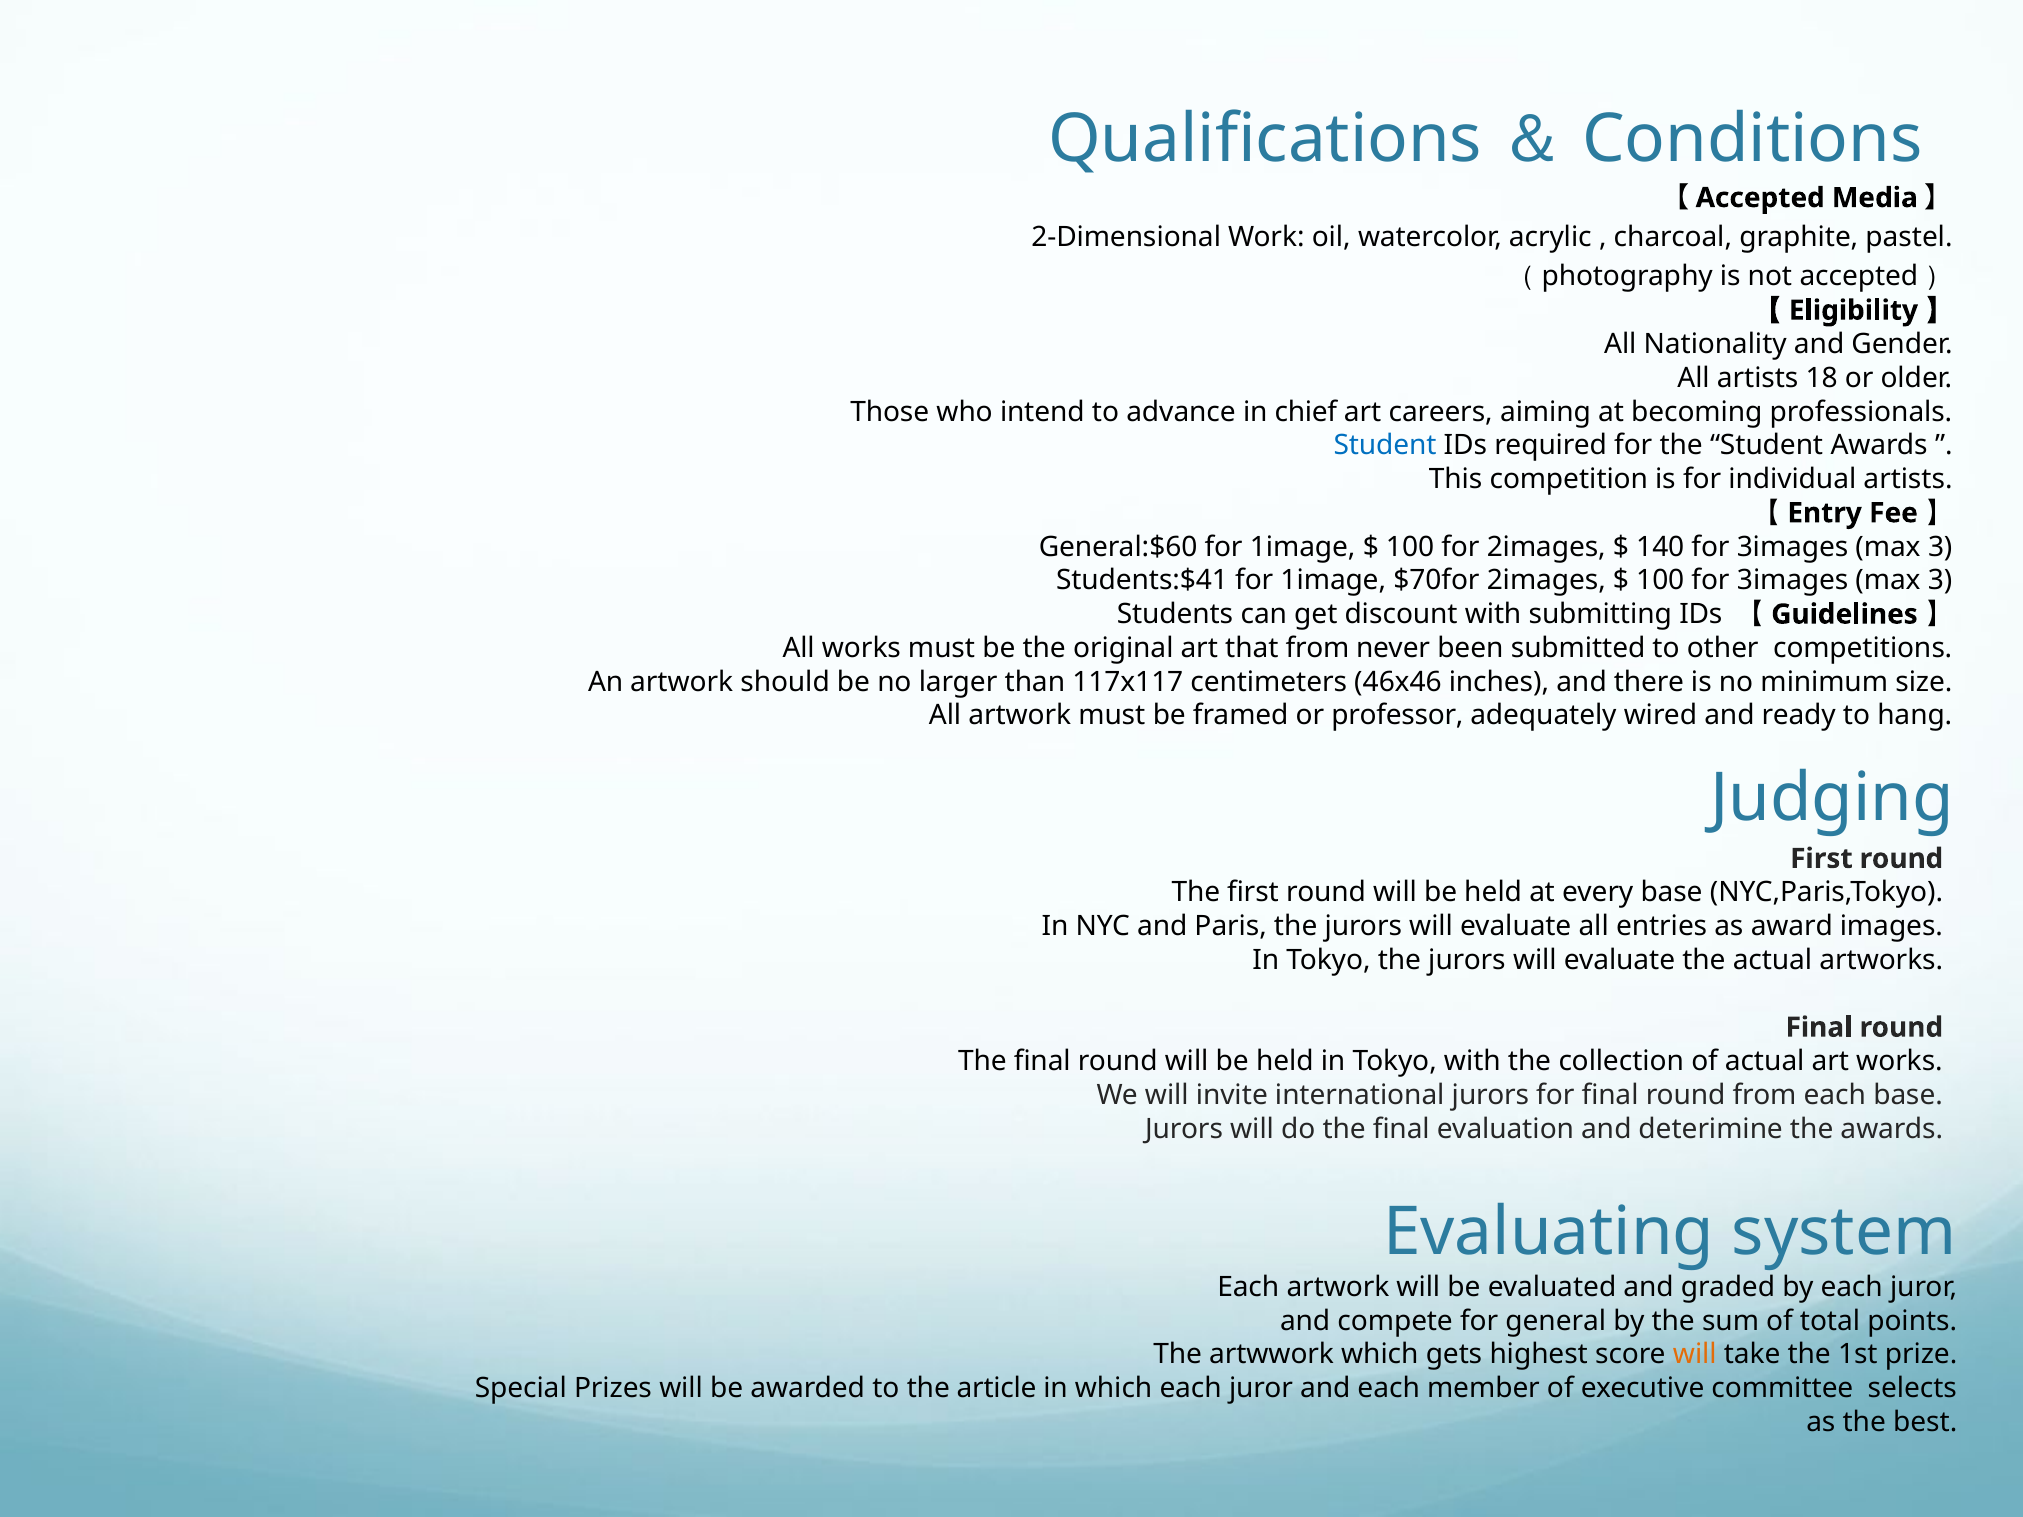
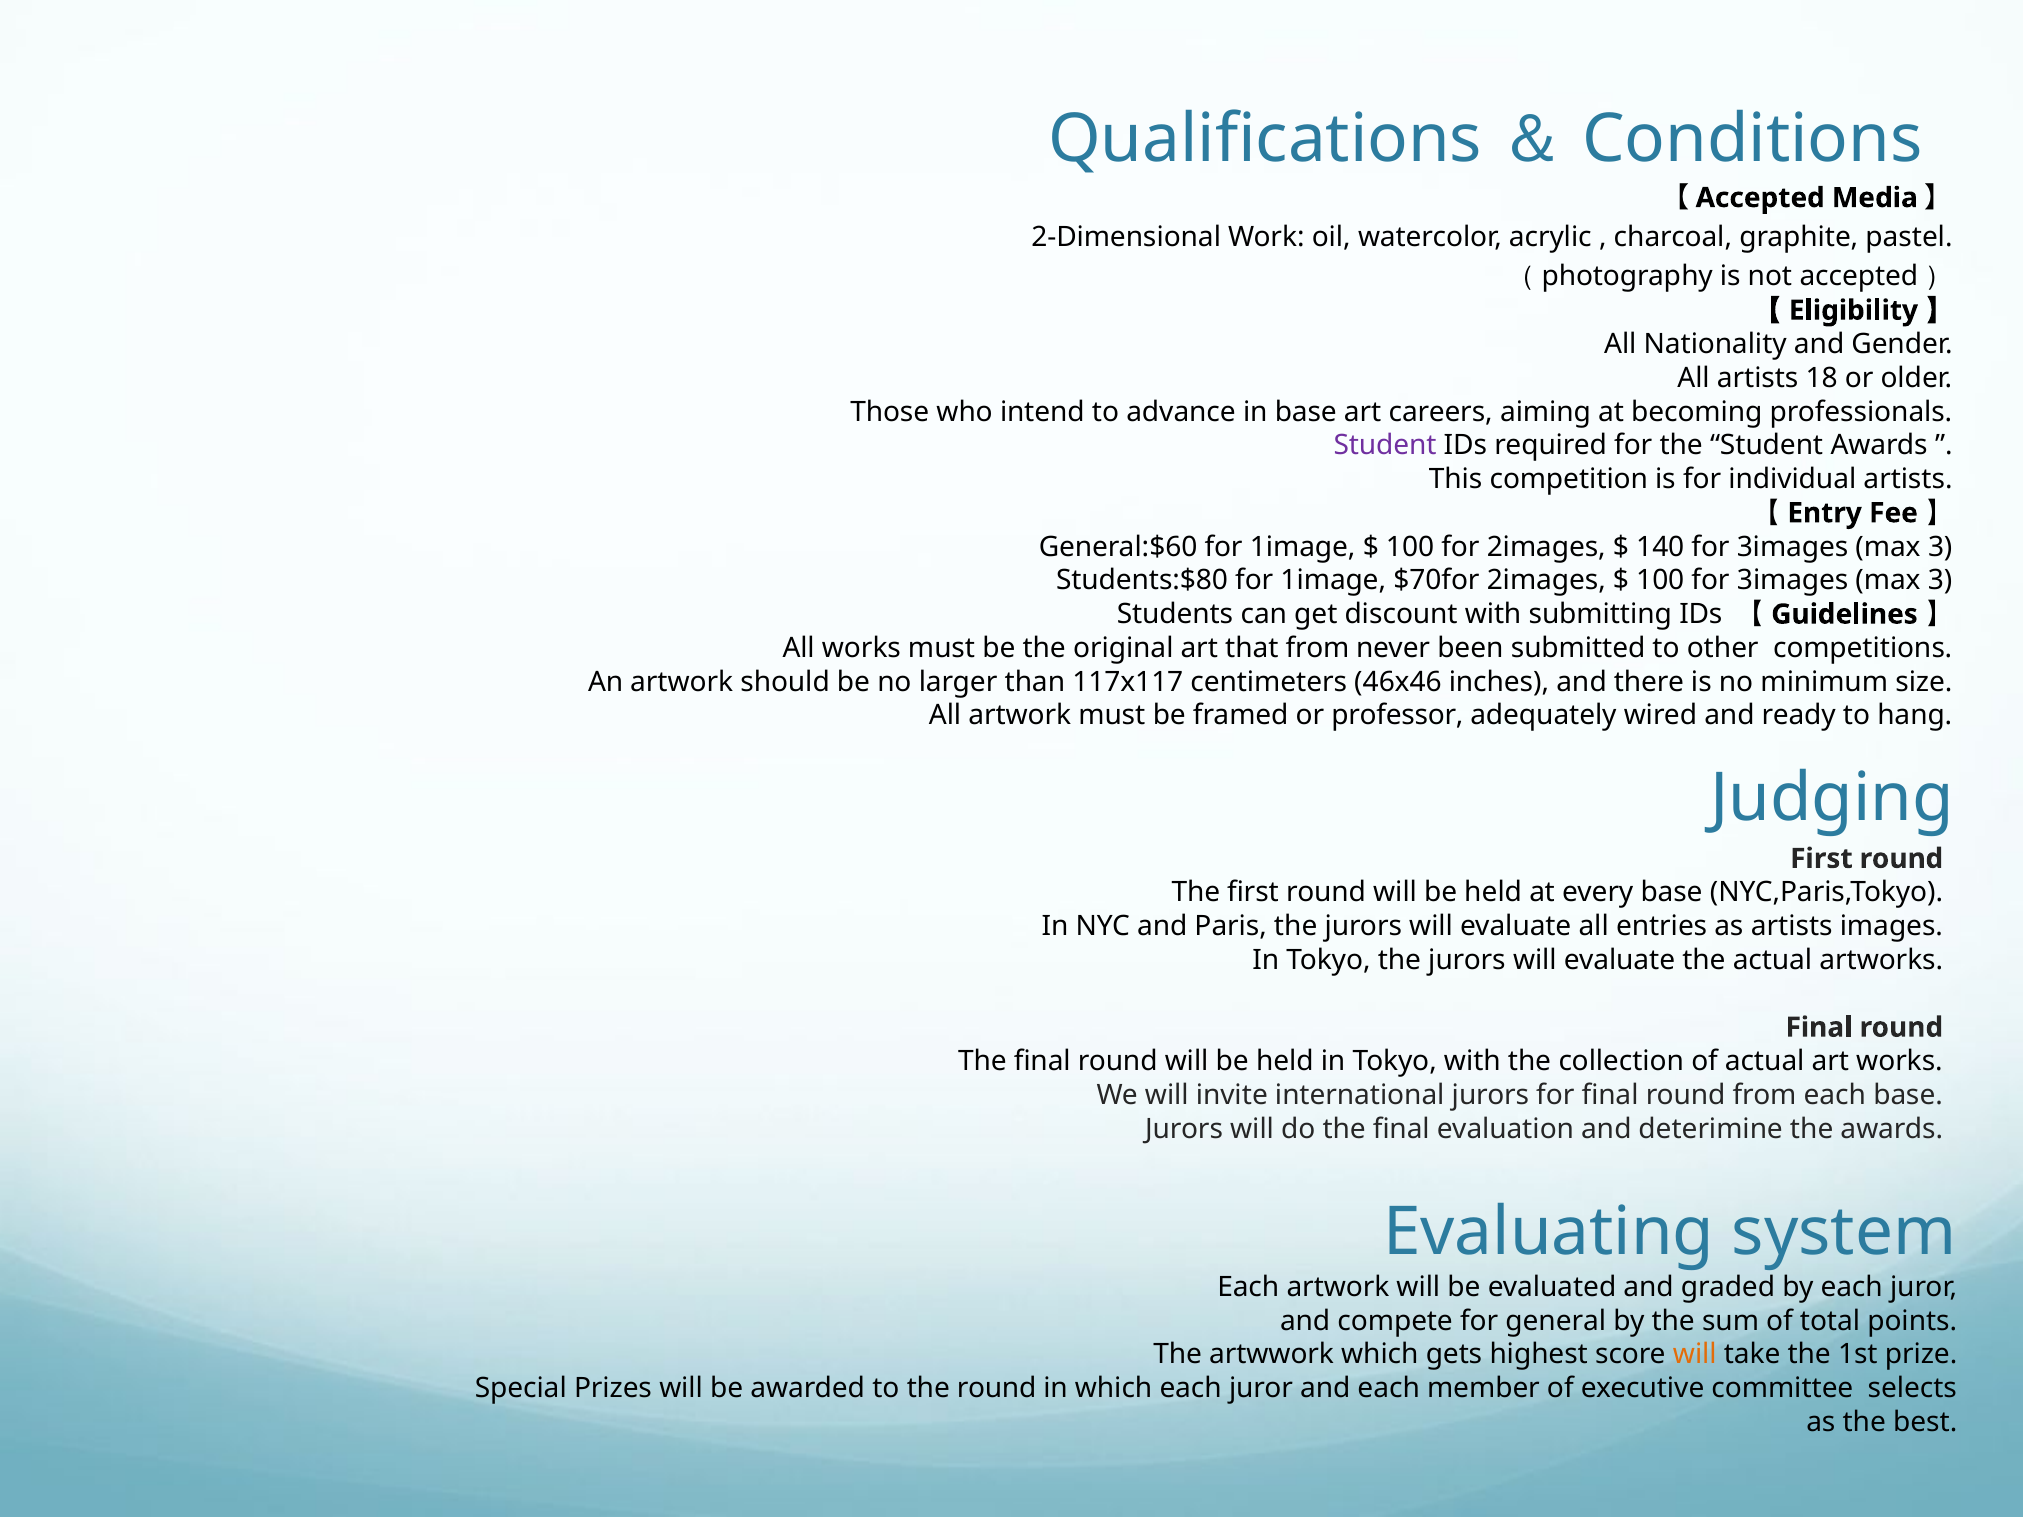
in chief: chief -> base (1306, 412)
Student colour: blue -> purple (1385, 446)
Students:$41: Students:$41 -> Students:$80 (1142, 581)
as award: award -> artists (1792, 926)
the article: article -> round (997, 1389)
